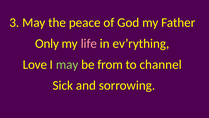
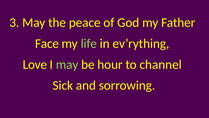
Only: Only -> Face (47, 43)
life colour: pink -> light green (89, 43)
from: from -> hour (110, 64)
